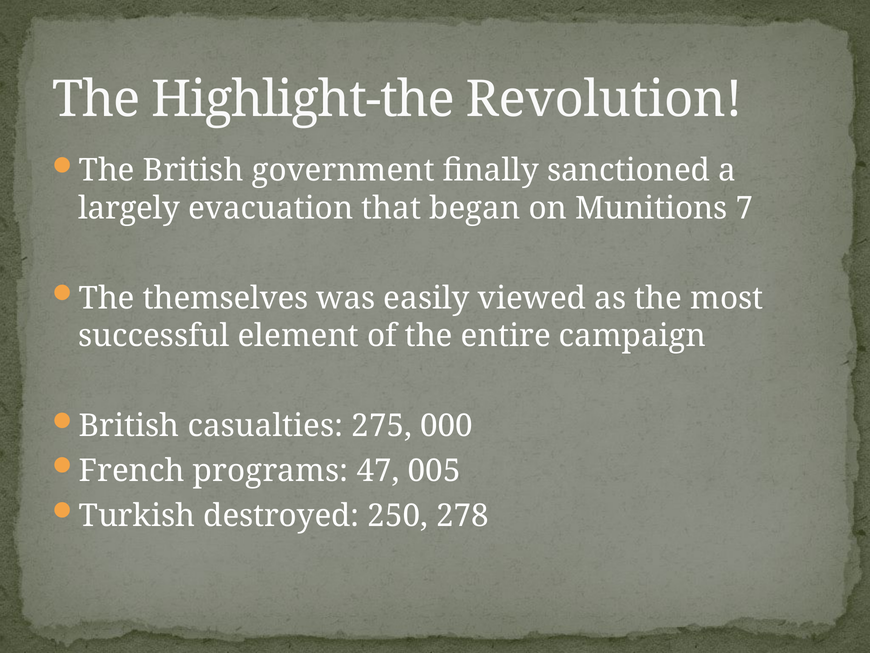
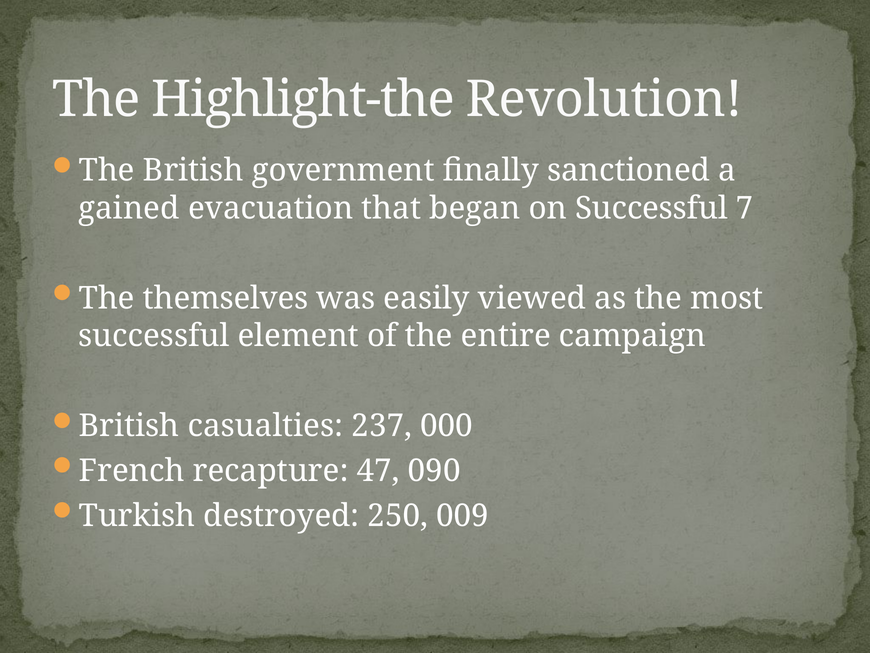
largely: largely -> gained (129, 208)
on Munitions: Munitions -> Successful (651, 208)
275: 275 -> 237 (382, 425)
programs: programs -> recapture (271, 470)
005: 005 -> 090 (434, 470)
278: 278 -> 009 (463, 515)
